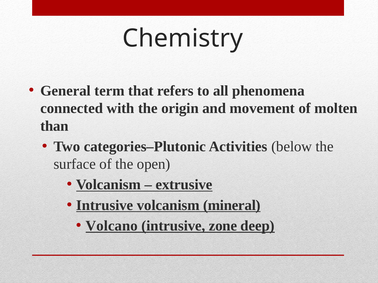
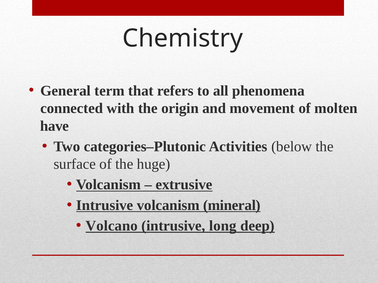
than: than -> have (55, 126)
open: open -> huge (154, 164)
zone: zone -> long (223, 226)
